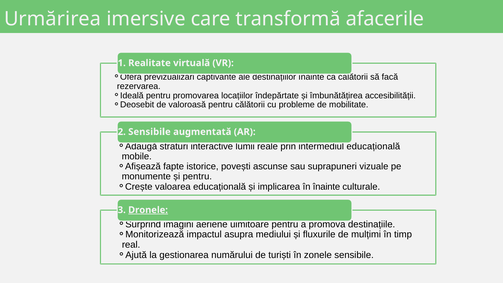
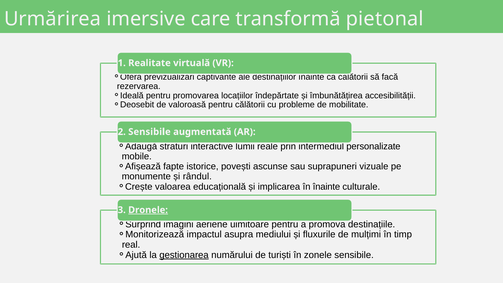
afacerile: afacerile -> pietonal (385, 19)
educațională: educațională -> personalizate (373, 146)
și pentru: pentru -> rândul (197, 177)
gestionarea underline: none -> present (184, 255)
